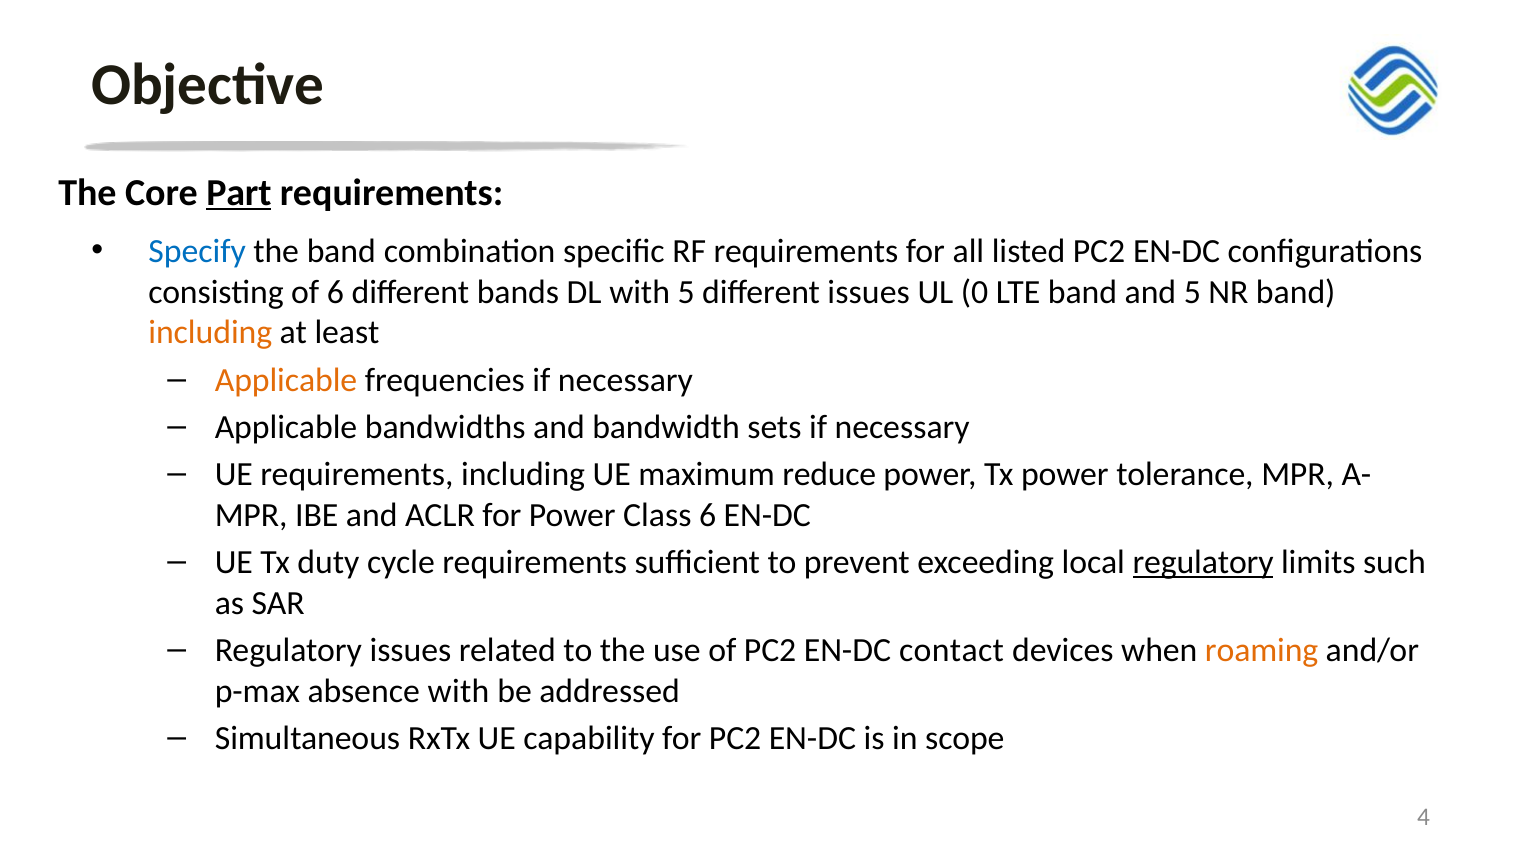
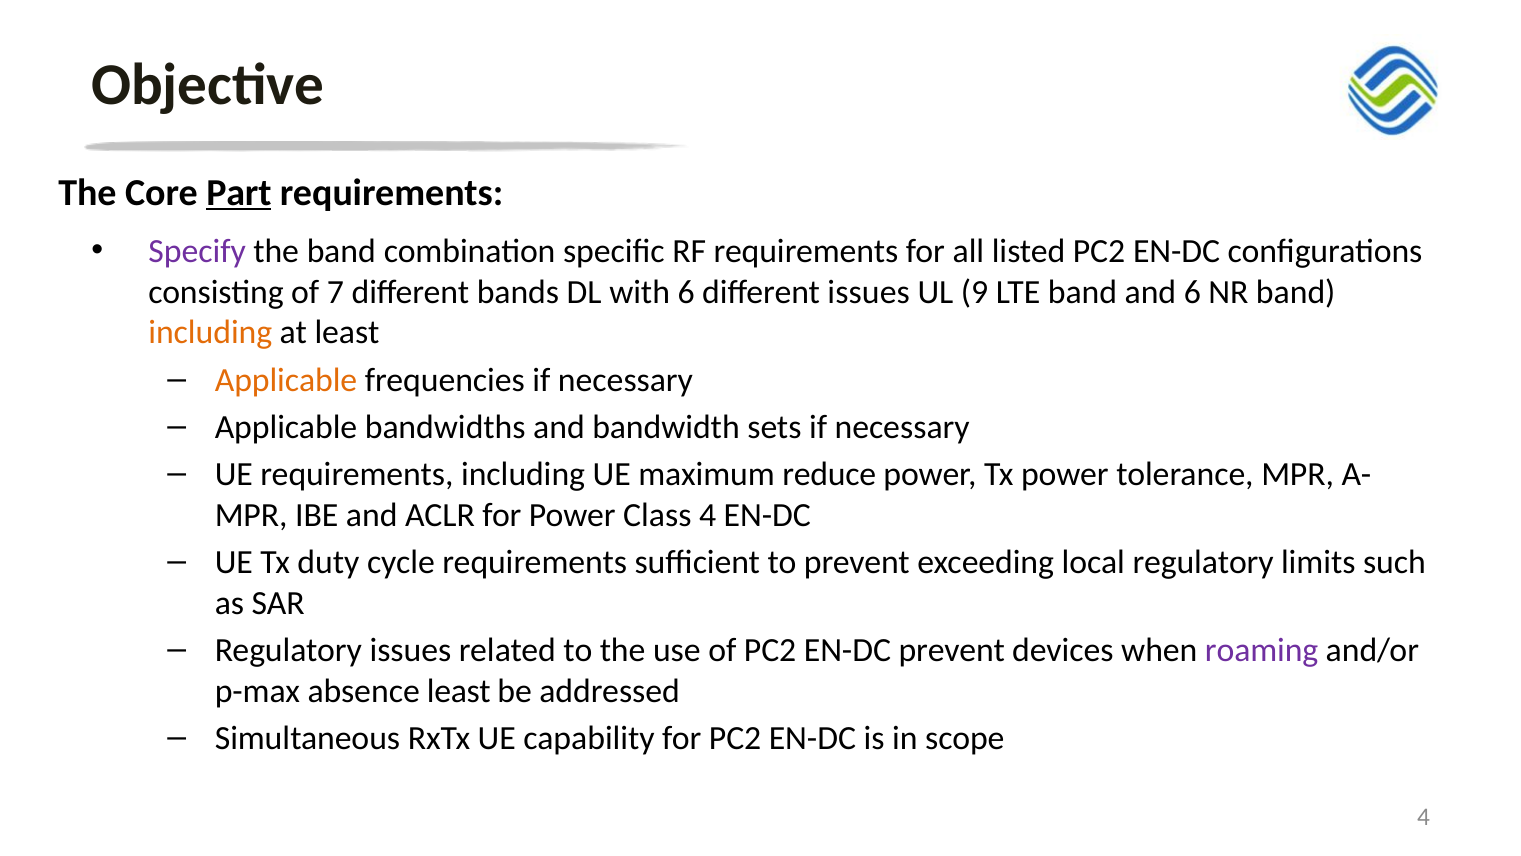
Specify colour: blue -> purple (197, 251)
of 6: 6 -> 7 (335, 292)
with 5: 5 -> 6 (686, 292)
0: 0 -> 9 (975, 292)
and 5: 5 -> 6 (1192, 292)
Class 6: 6 -> 4 (708, 515)
regulatory underline: present -> none (1203, 562)
EN-DC contact: contact -> prevent (952, 650)
roaming colour: orange -> purple (1262, 650)
absence with: with -> least (459, 691)
